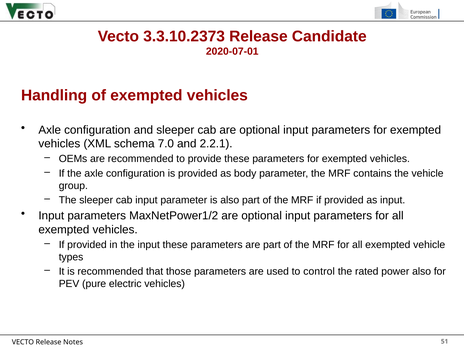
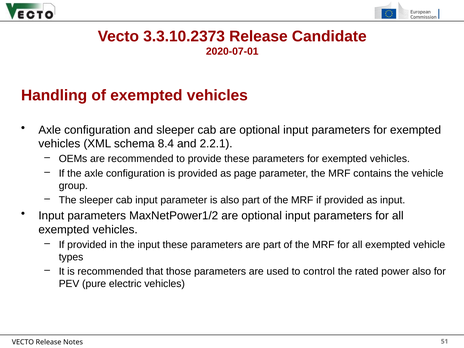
7.0: 7.0 -> 8.4 (166, 144)
body: body -> page (245, 173)
